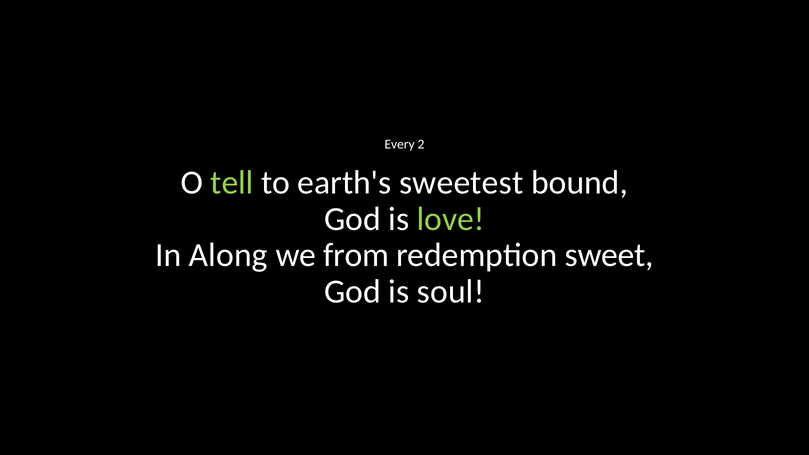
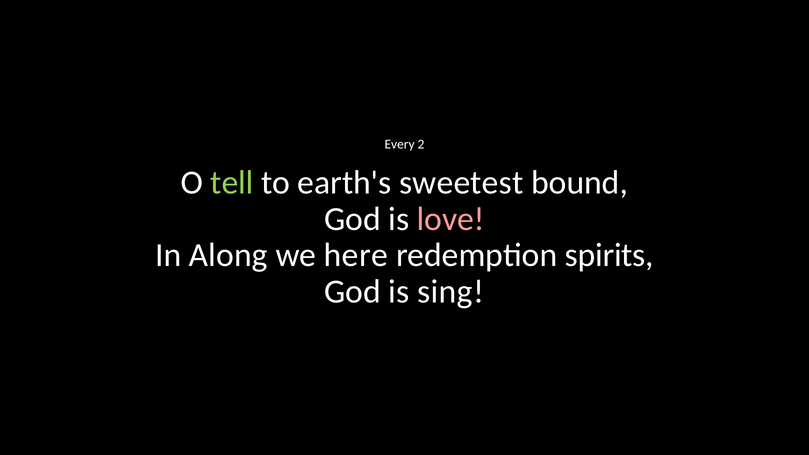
love colour: light green -> pink (451, 219)
from: from -> here (356, 255)
sweet: sweet -> spirits (609, 255)
soul: soul -> sing (451, 292)
